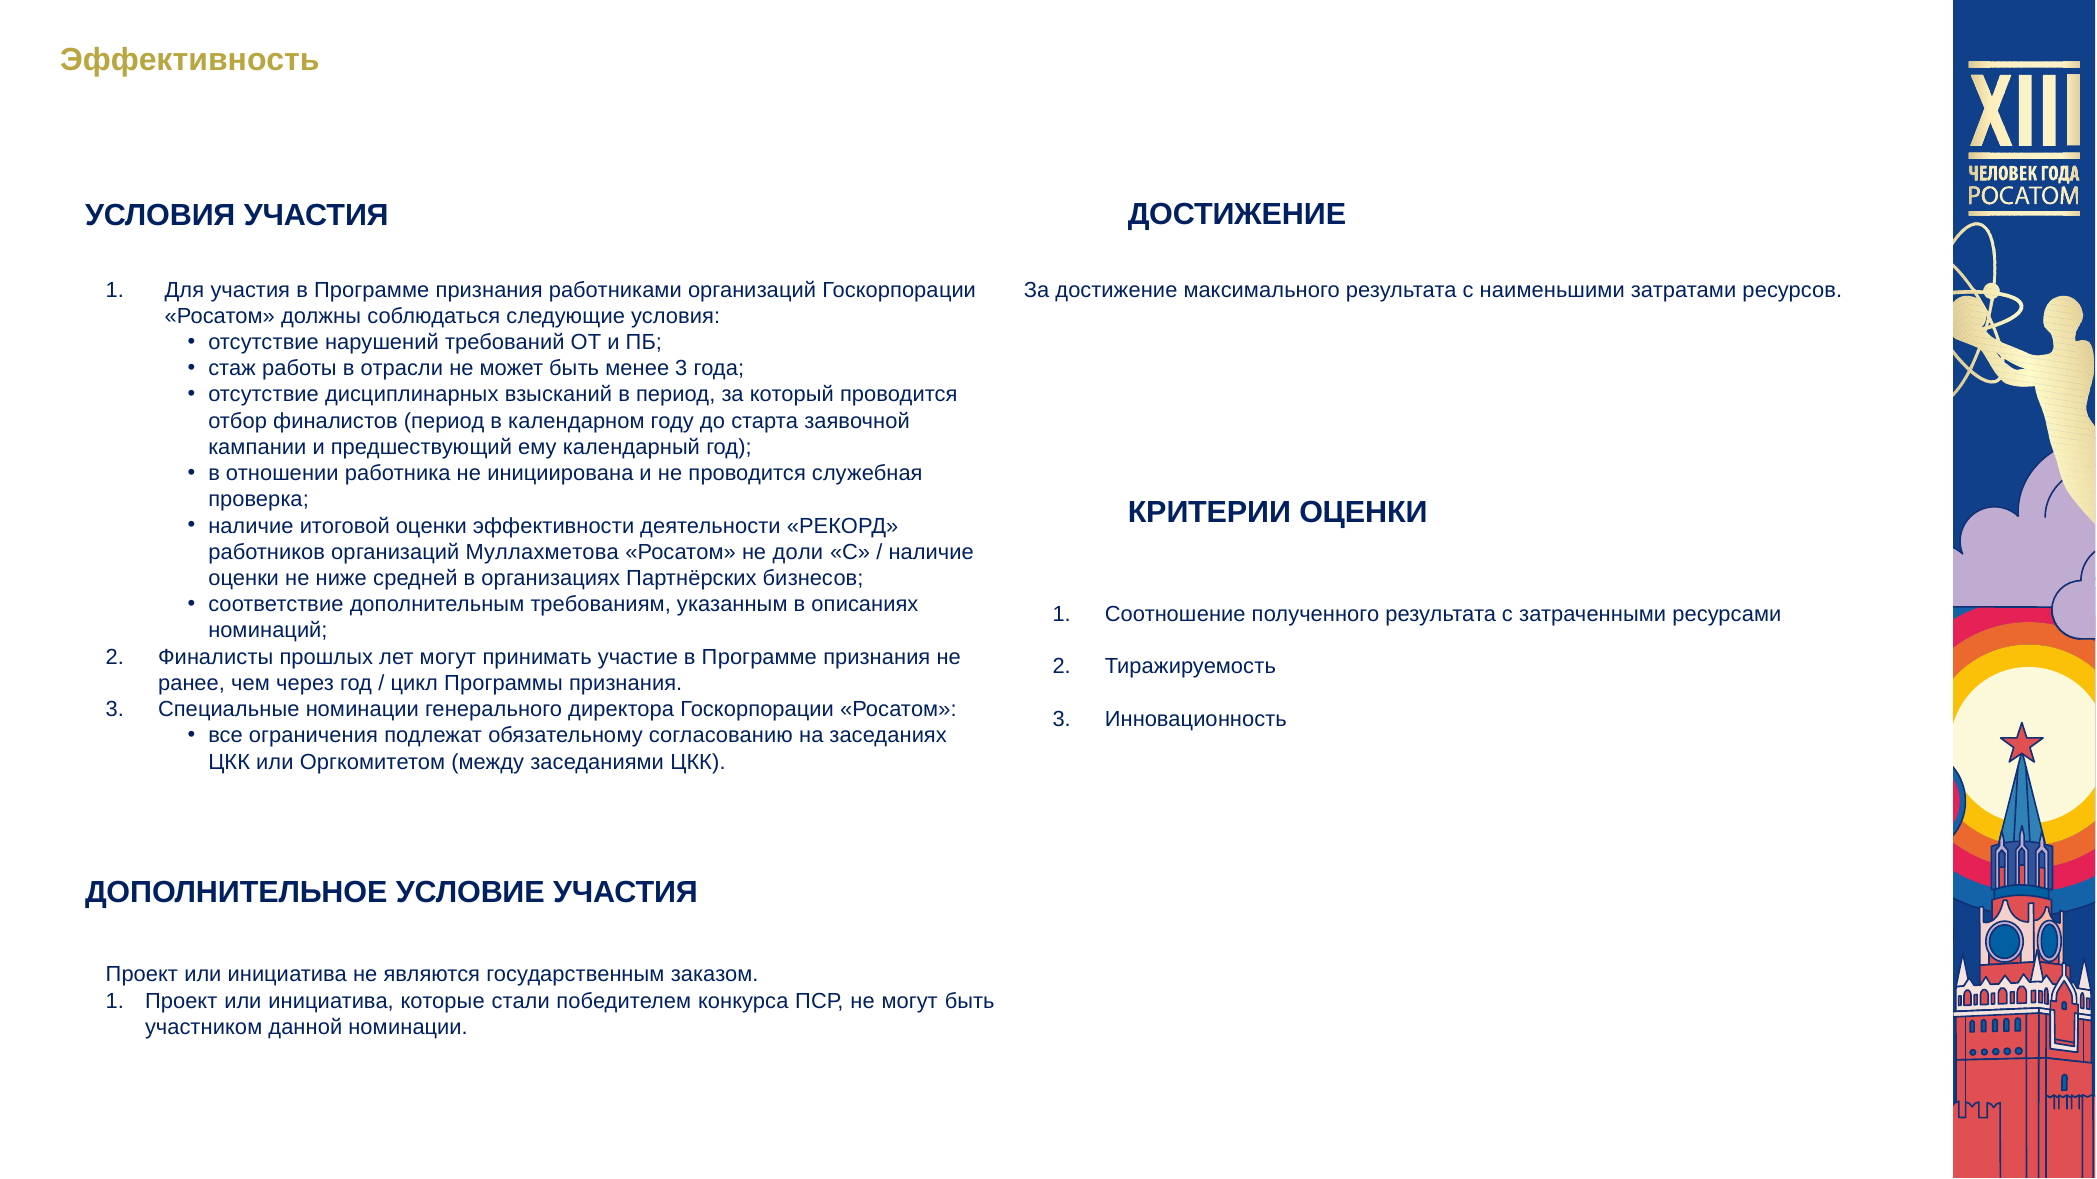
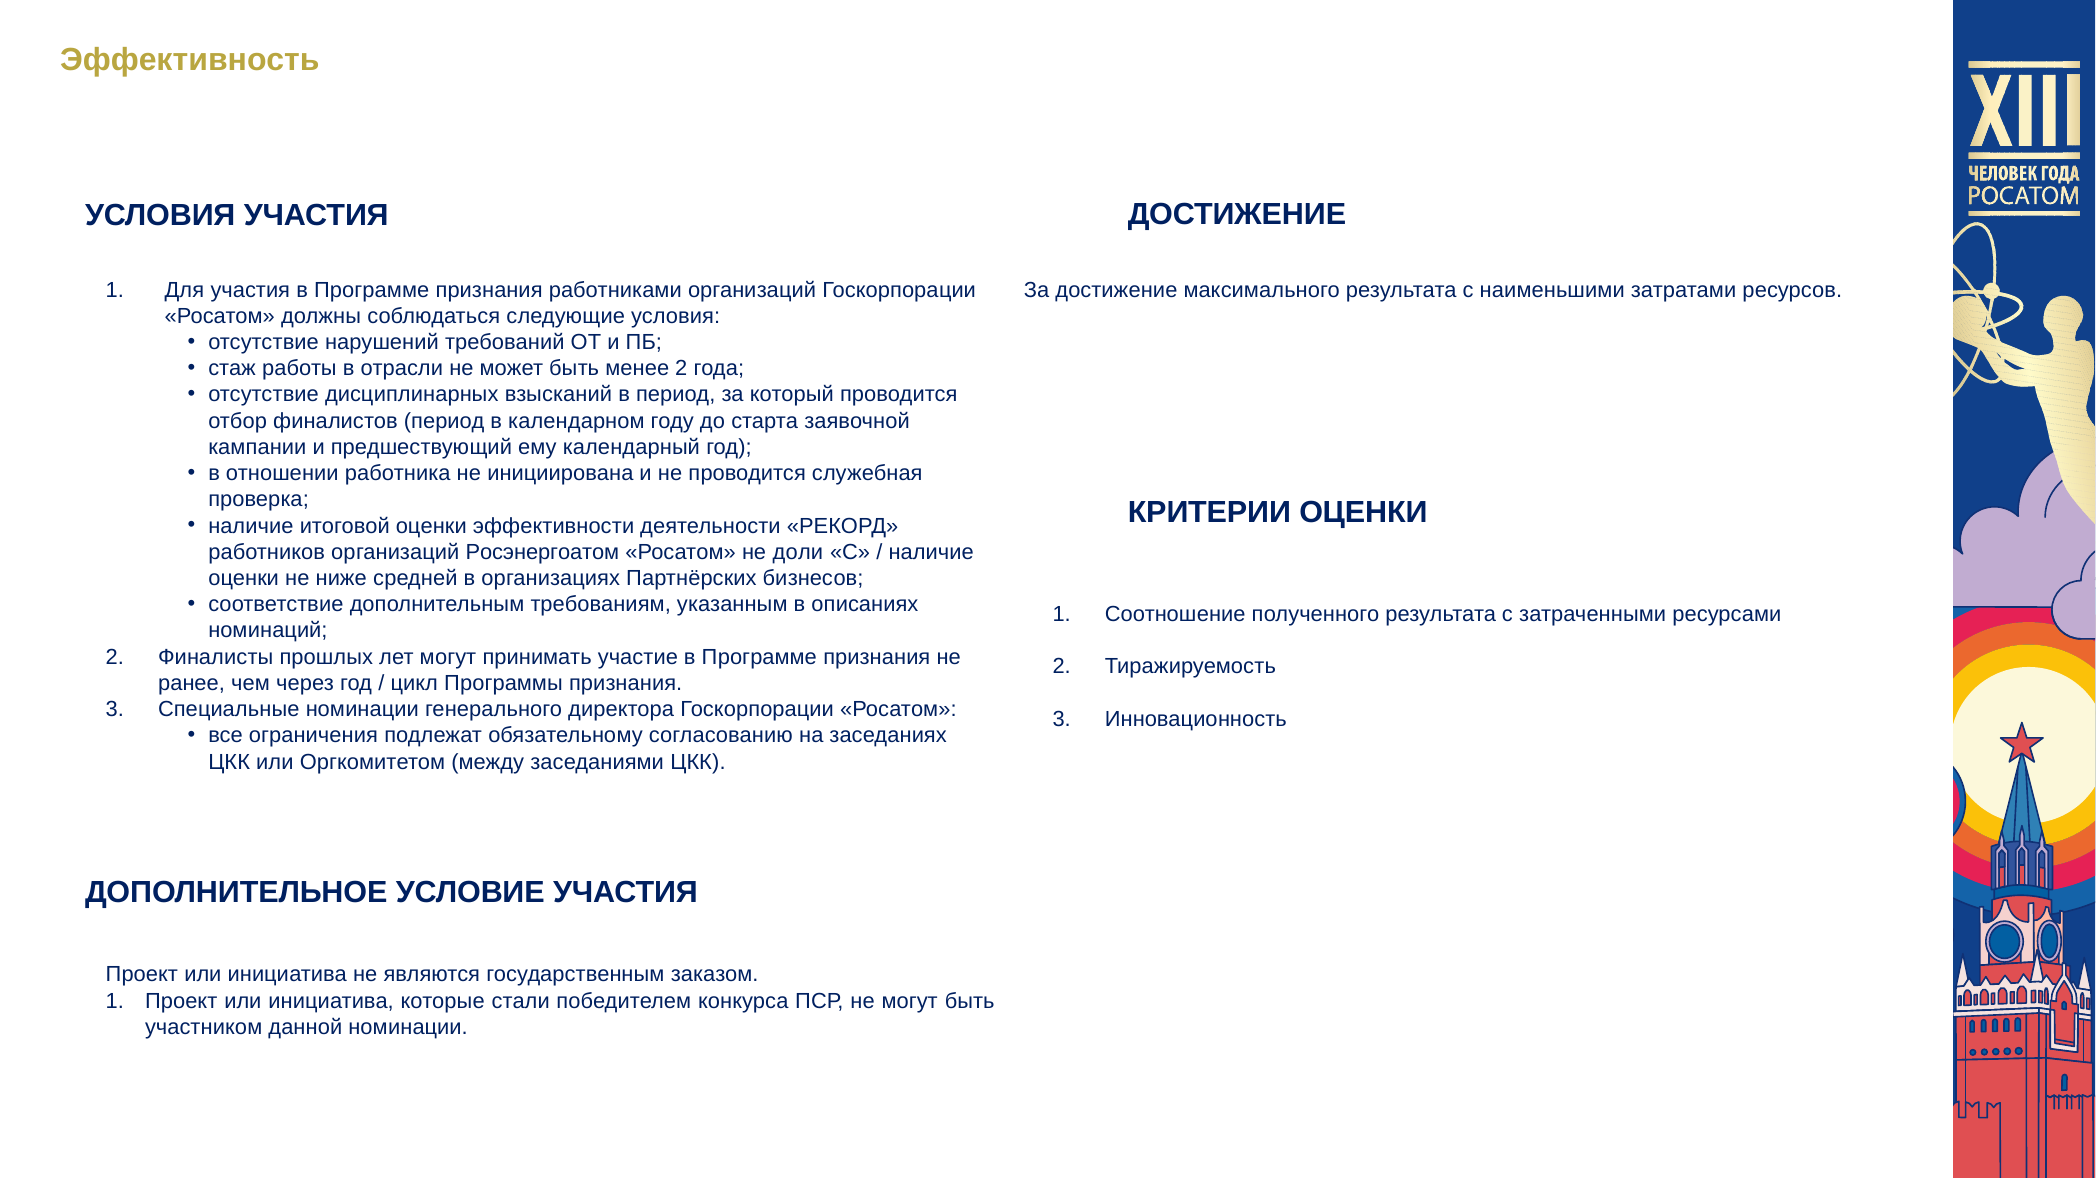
менее 3: 3 -> 2 (681, 369)
Муллахметова: Муллахметова -> Росэнергоатом (542, 552)
